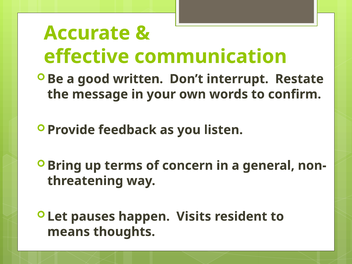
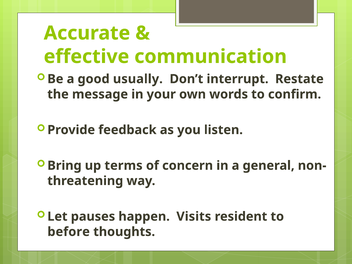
written: written -> usually (138, 79)
means: means -> before (69, 232)
